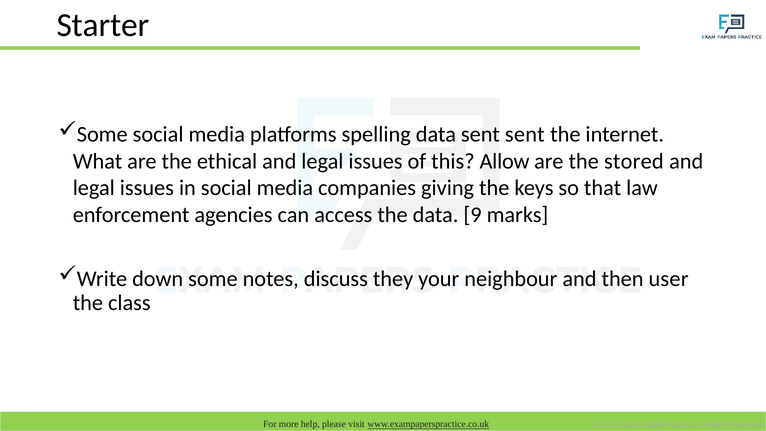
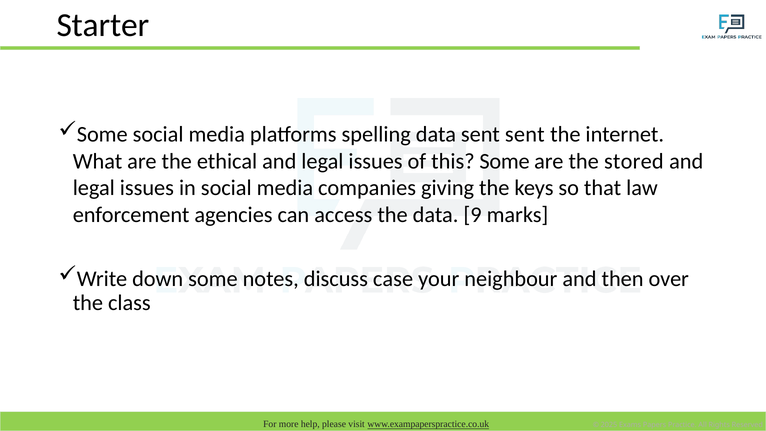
this Allow: Allow -> Some (505, 161)
they: they -> case (393, 279)
user: user -> over (669, 279)
